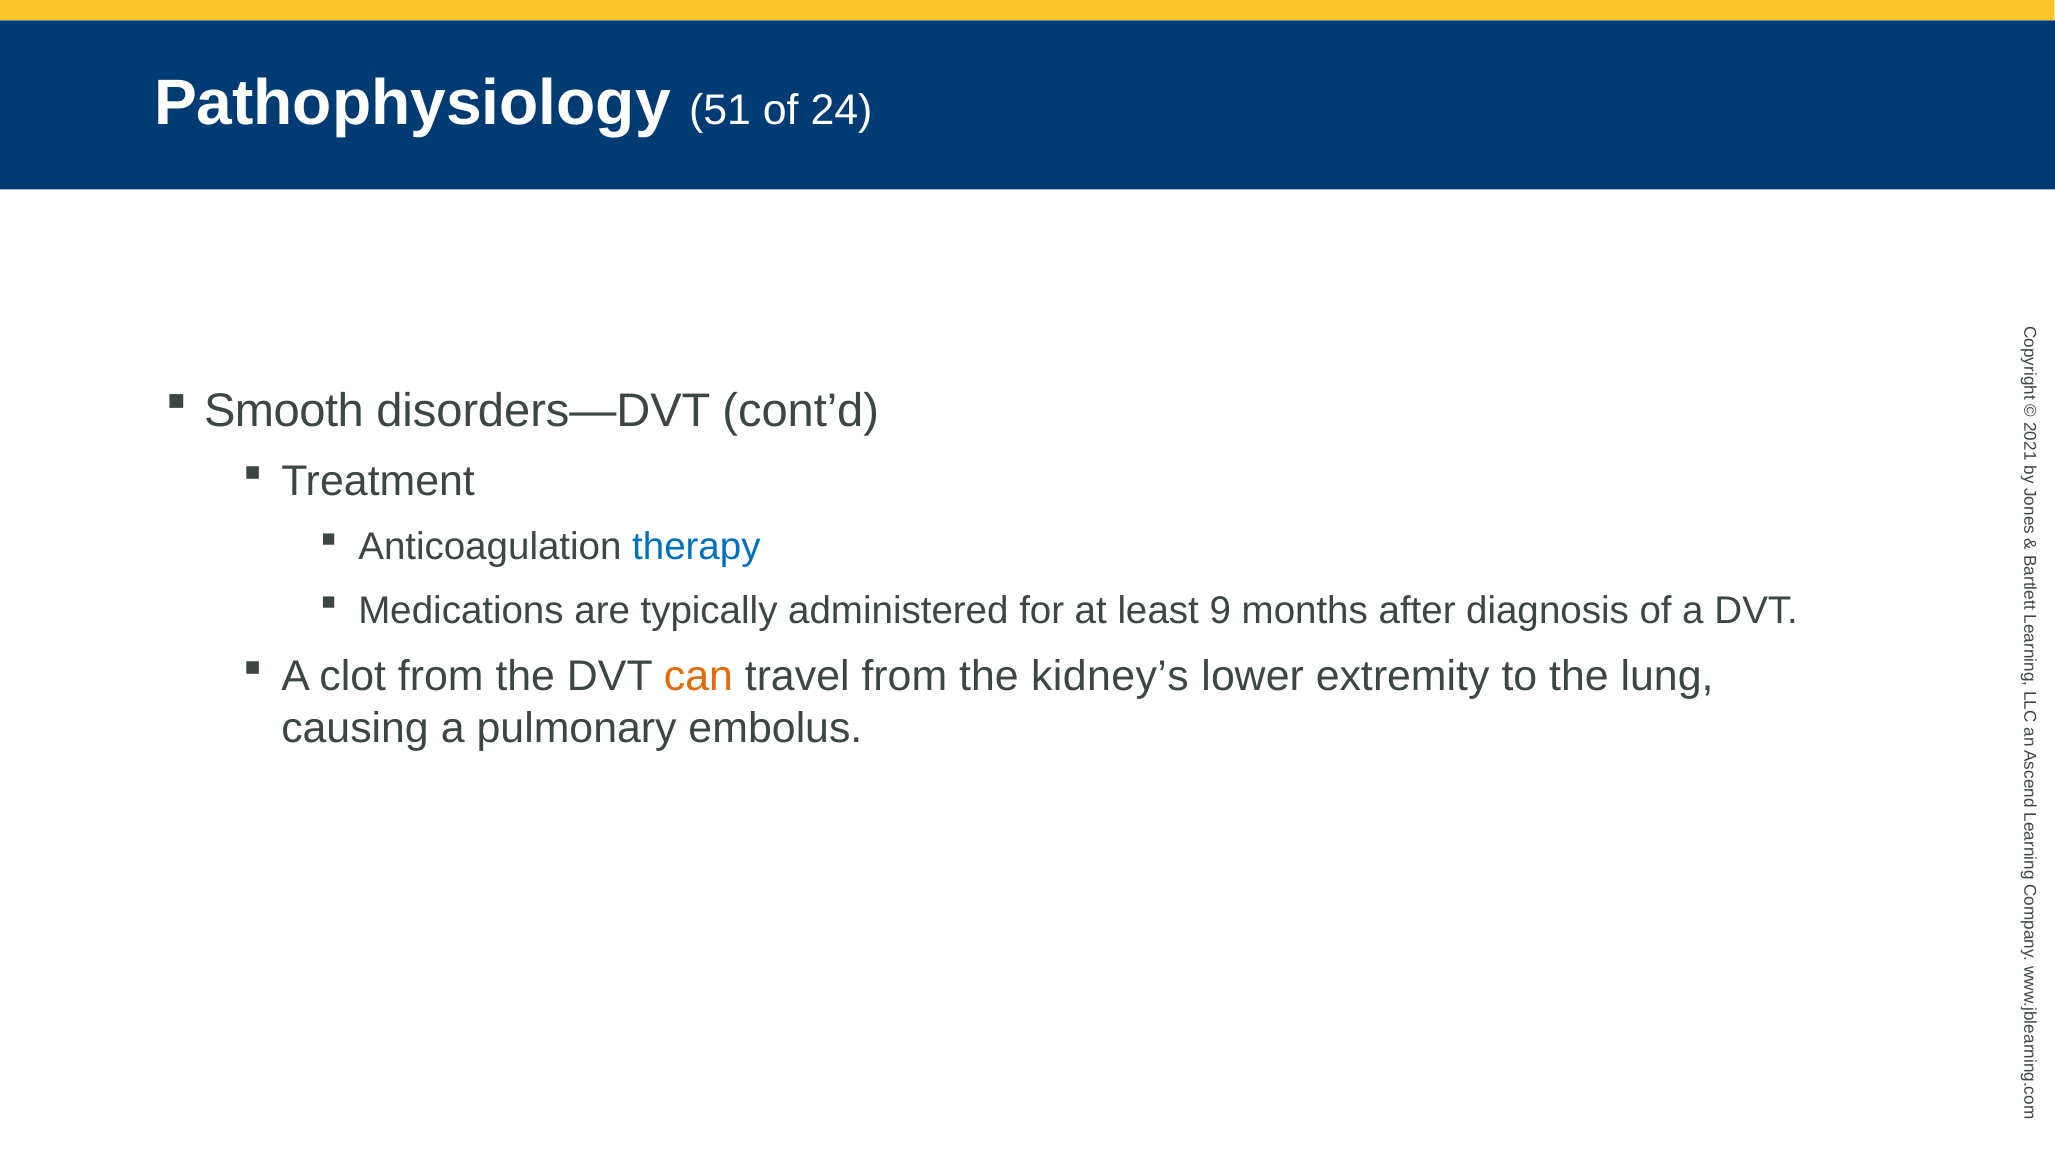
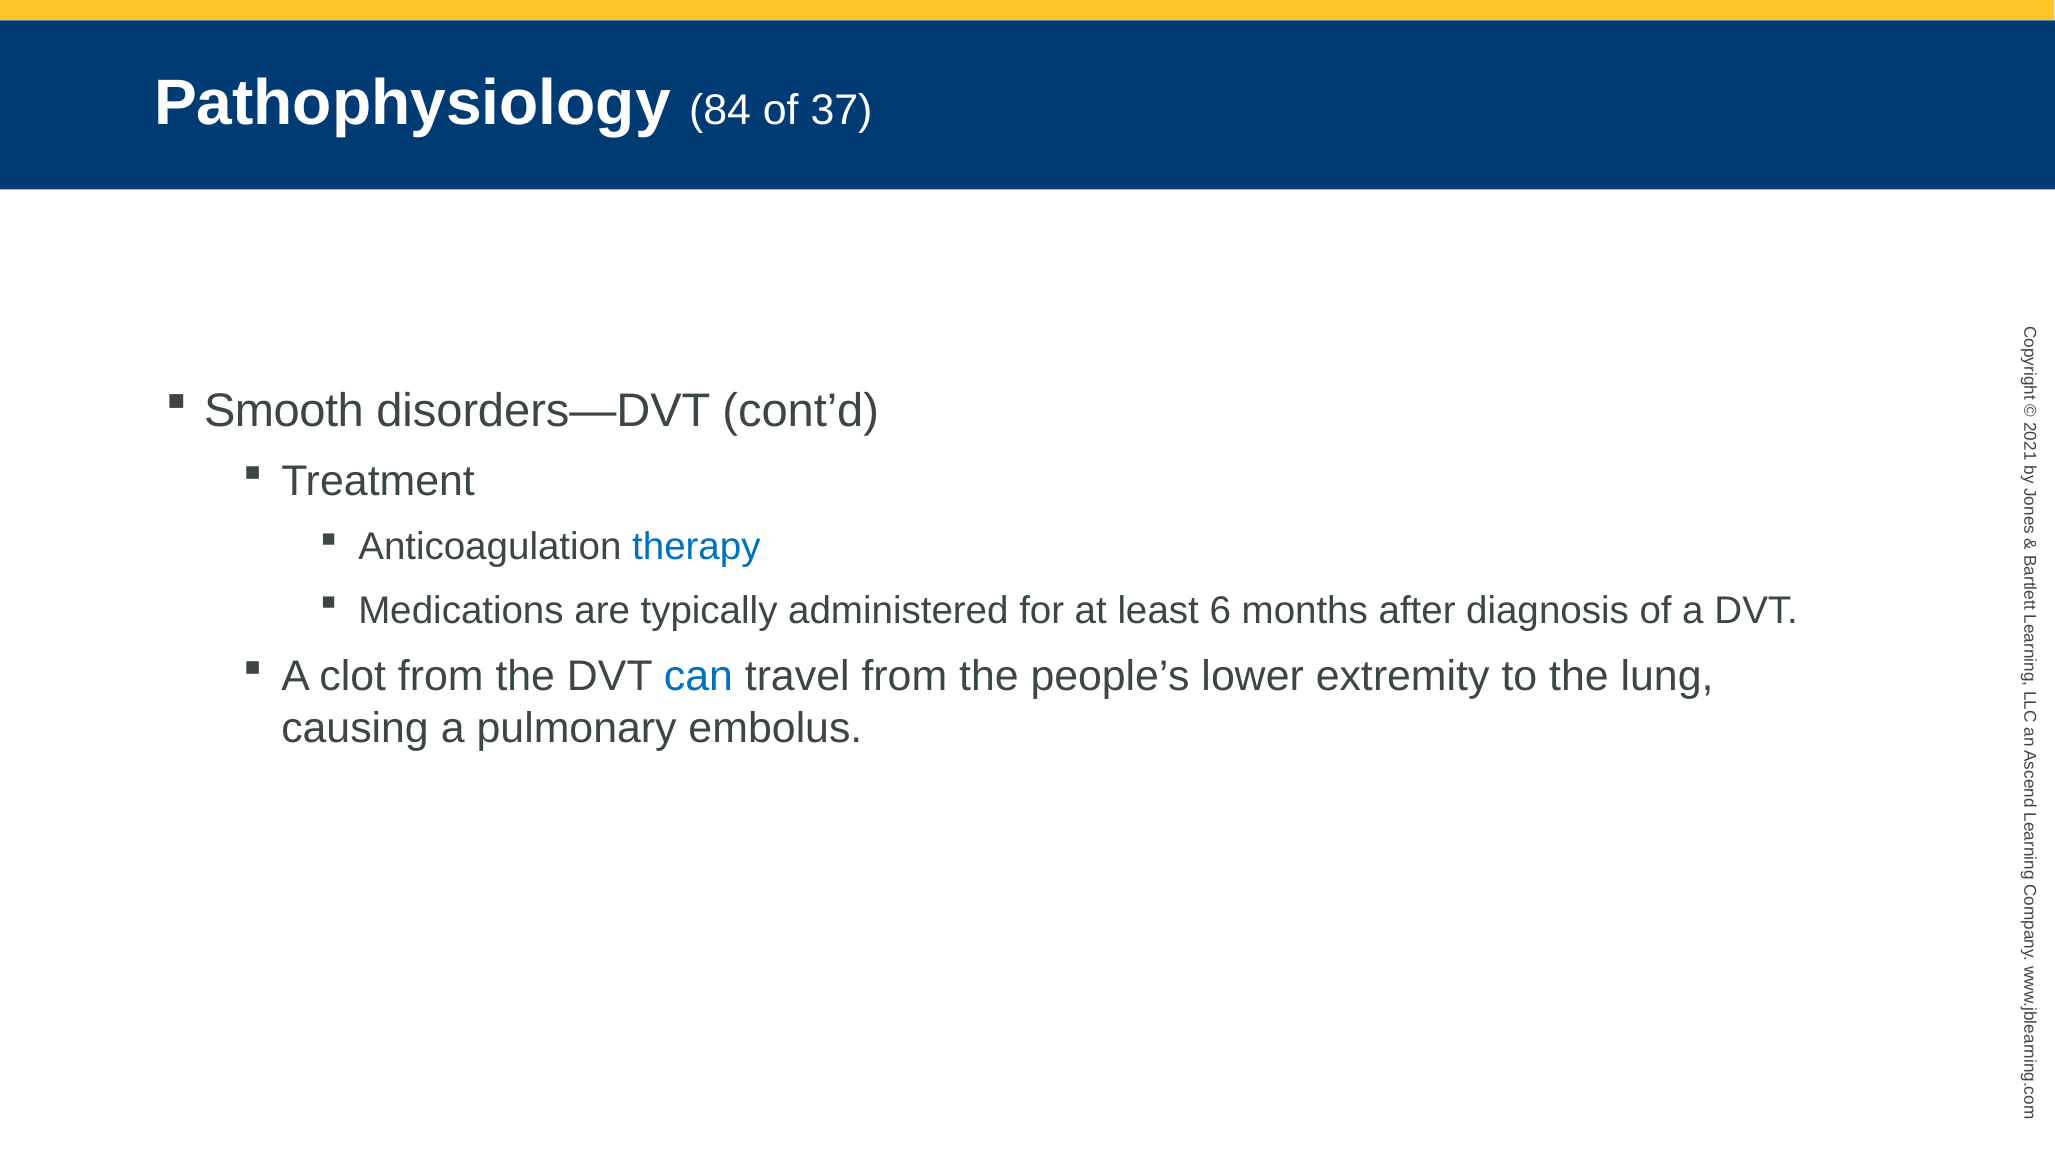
51: 51 -> 84 (720, 110)
24: 24 -> 37 (841, 110)
9: 9 -> 6 (1220, 610)
can colour: orange -> blue (698, 677)
kidney’s: kidney’s -> people’s (1110, 677)
